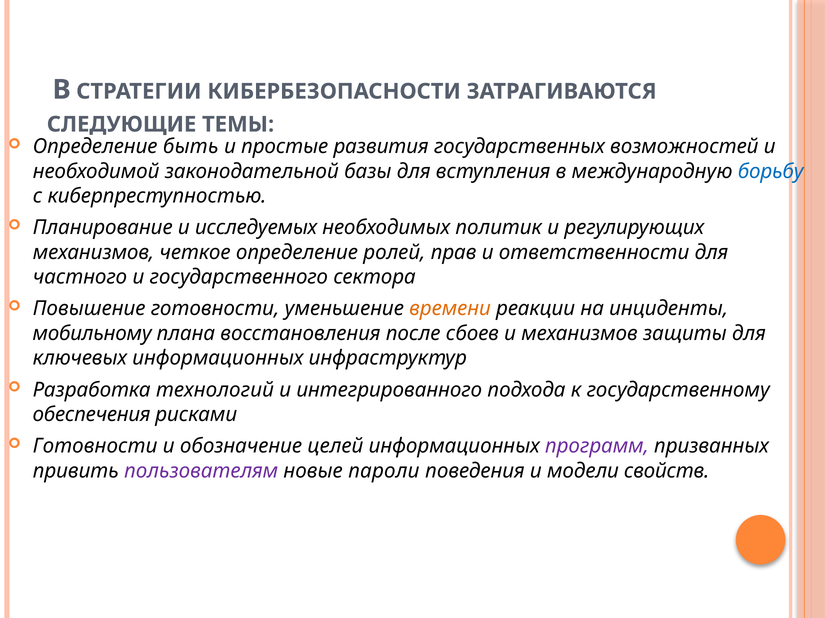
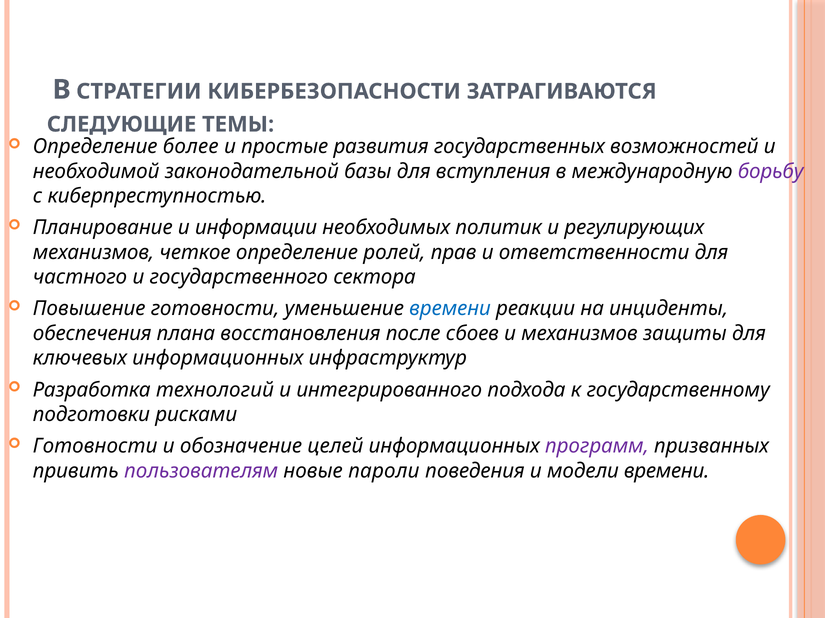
быть: быть -> более (191, 147)
борьбу colour: blue -> purple (771, 172)
исследуемых: исследуемых -> информации (256, 228)
времени colour: orange -> blue (450, 309)
мобильному: мобильному -> обеспечения (92, 334)
обеспечения: обеспечения -> подготовки (91, 415)
модели свойств: свойств -> времени (667, 471)
